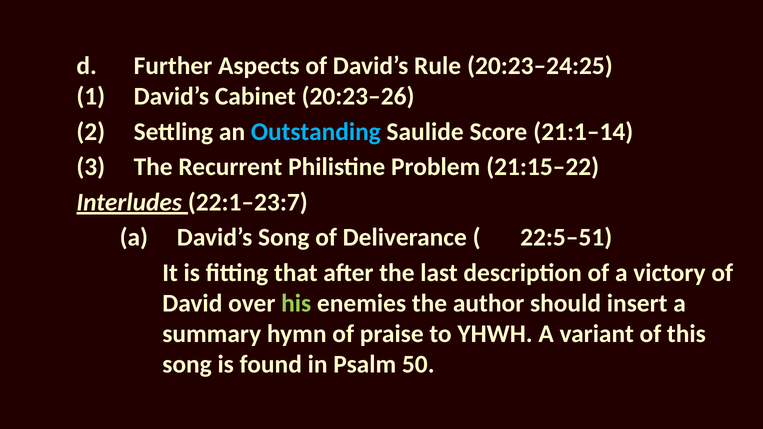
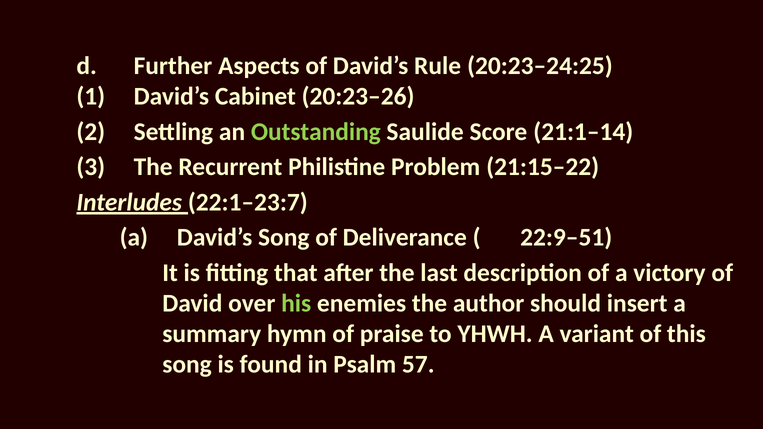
Outstanding colour: light blue -> light green (316, 132)
22:5–51: 22:5–51 -> 22:9–51 (566, 238)
50: 50 -> 57 (418, 365)
